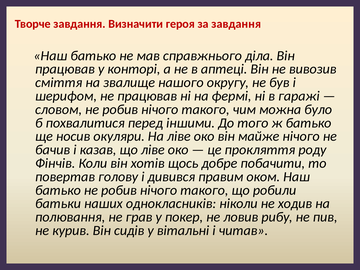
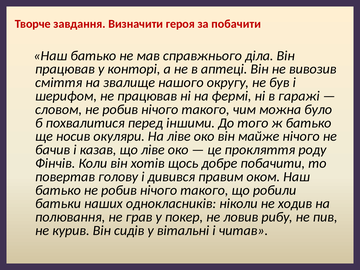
за завдання: завдання -> побачити (236, 24)
